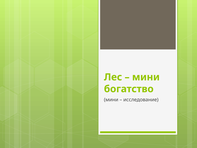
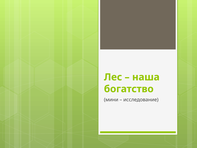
мини: мини -> наша (146, 77)
